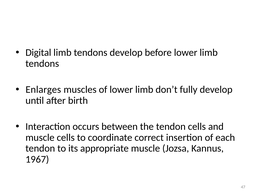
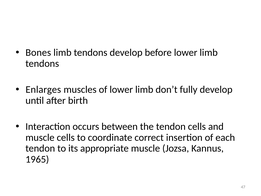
Digital: Digital -> Bones (38, 52)
1967: 1967 -> 1965 (37, 159)
